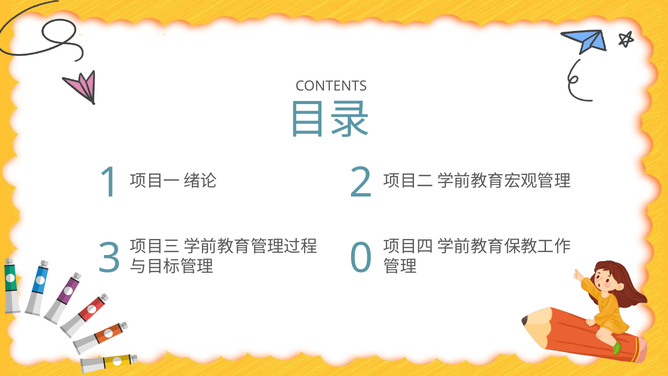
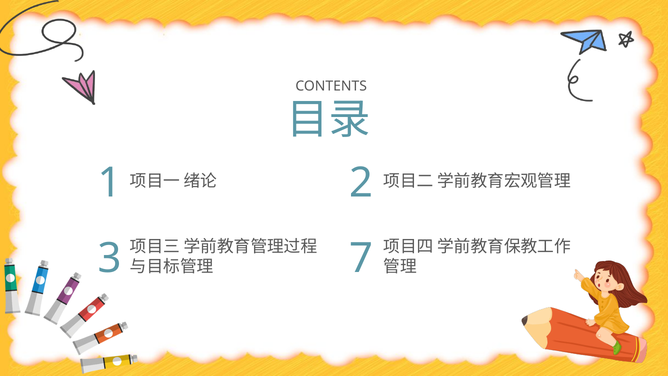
0: 0 -> 7 (361, 258)
